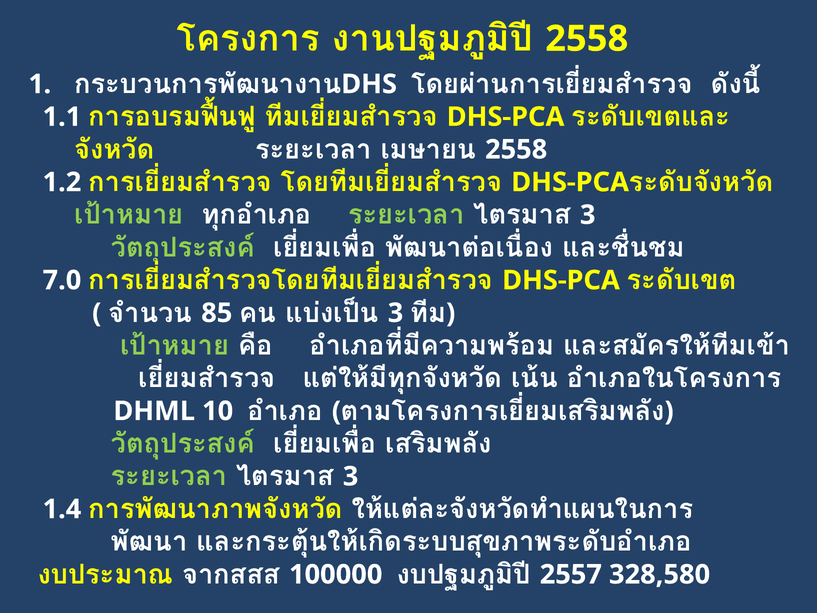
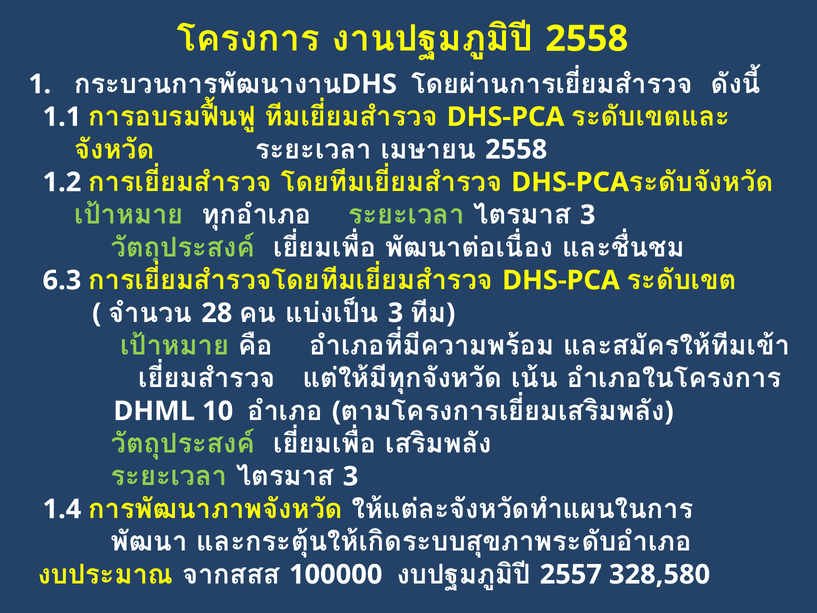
7.0: 7.0 -> 6.3 (62, 280)
85: 85 -> 28 (217, 313)
